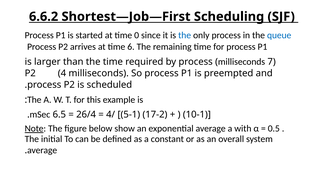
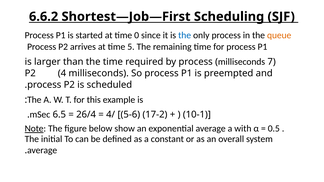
queue colour: blue -> orange (279, 35)
6: 6 -> 5 (131, 47)
5-1: 5-1 -> 5-6 (130, 115)
